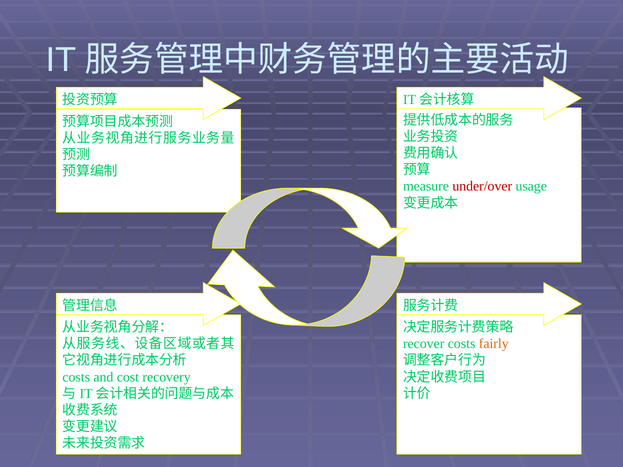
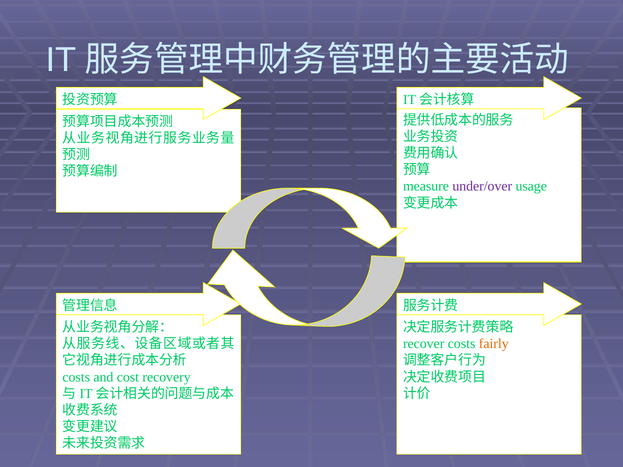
under/over colour: red -> purple (482, 186)
